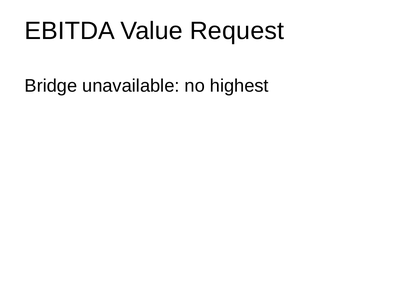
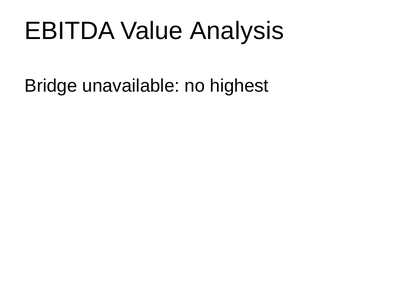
Request: Request -> Analysis (237, 31)
